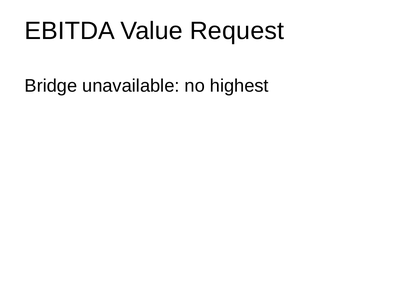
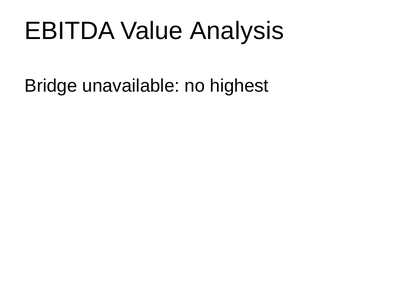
Request: Request -> Analysis (237, 31)
